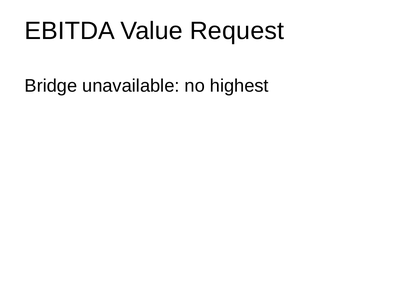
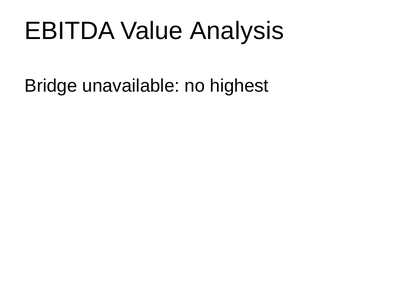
Request: Request -> Analysis (237, 31)
